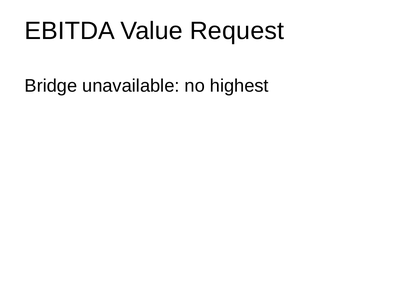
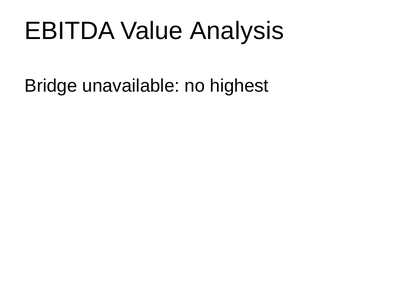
Request: Request -> Analysis (237, 31)
